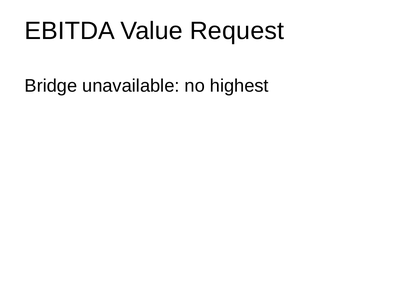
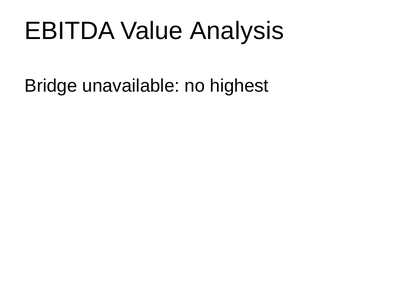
Request: Request -> Analysis (237, 31)
